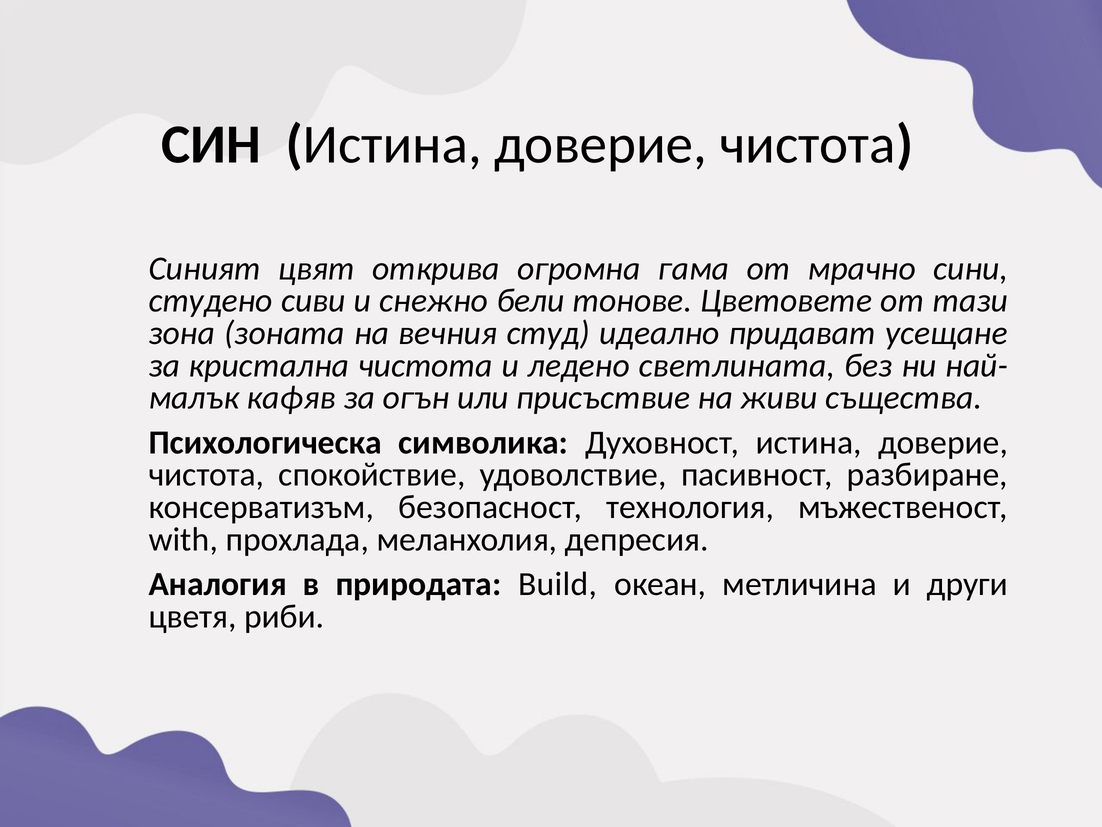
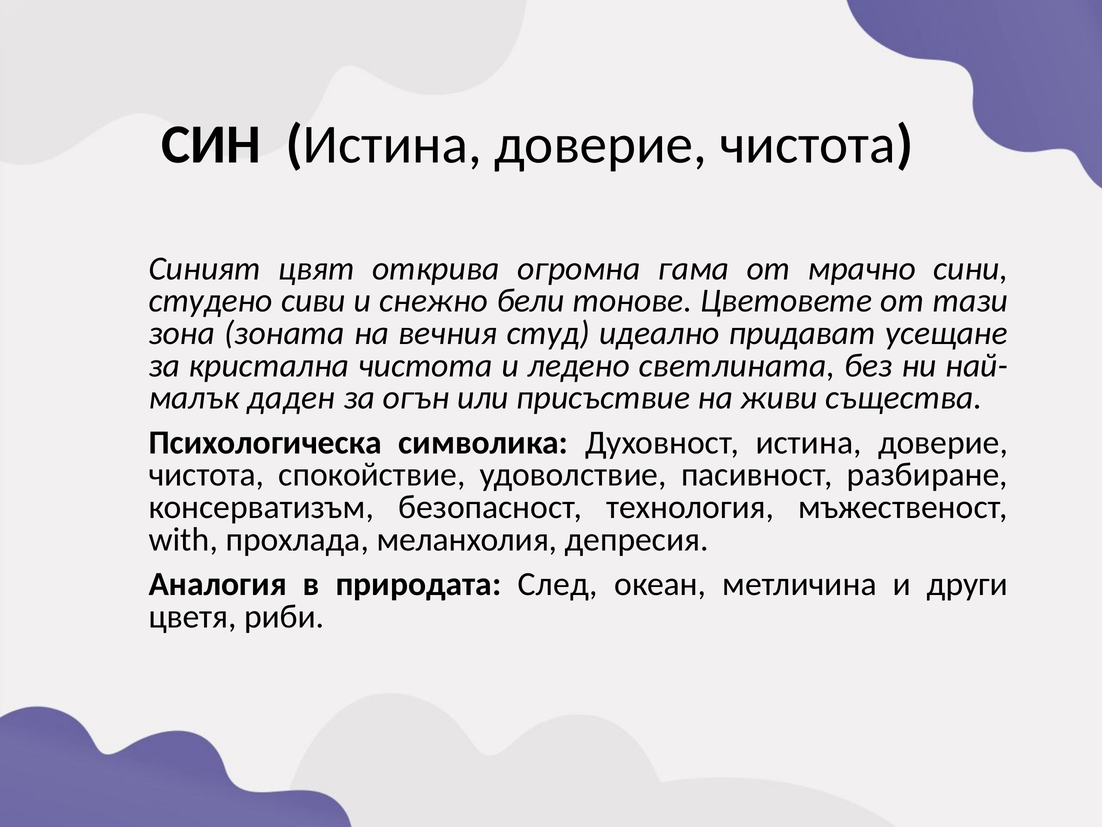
кафяв: кафяв -> даден (291, 398)
Build: Build -> След (558, 584)
